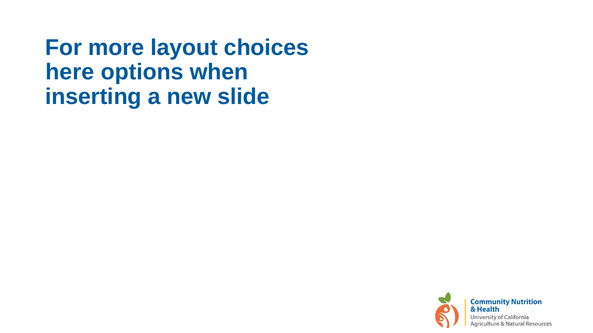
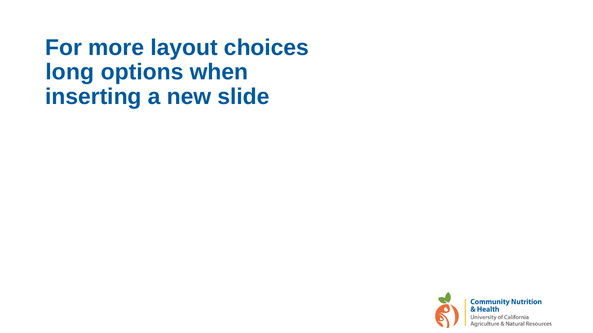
here: here -> long (70, 72)
